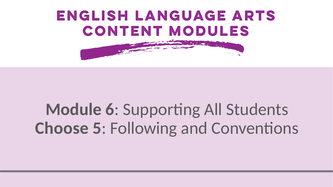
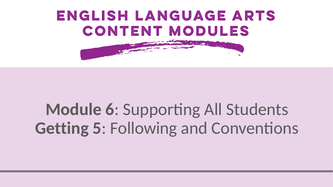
Choose: Choose -> Getting (62, 128)
